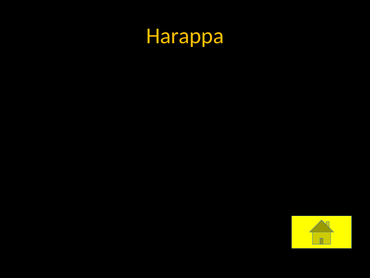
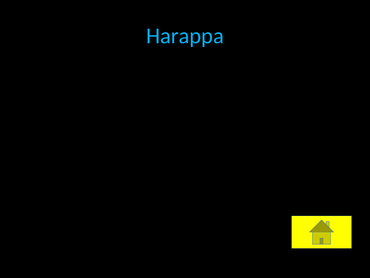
Harappa colour: yellow -> light blue (185, 36)
